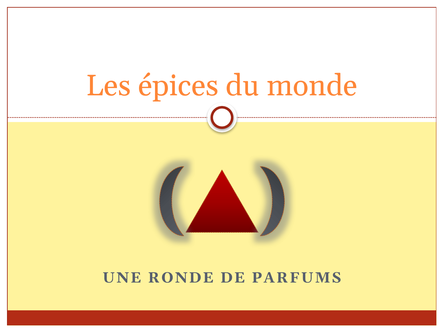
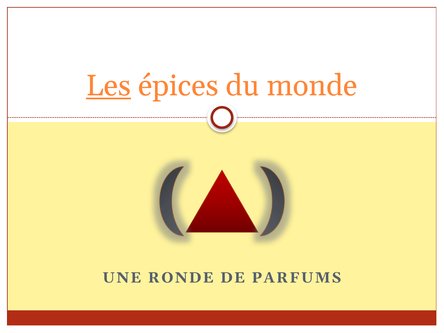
Les underline: none -> present (109, 86)
